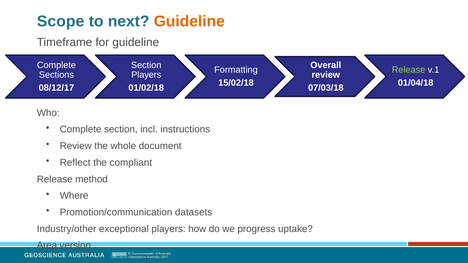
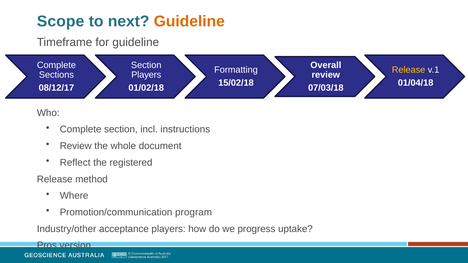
Release colour: light green -> yellow (409, 70)
compliant: compliant -> registered (131, 163)
datasets: datasets -> program (194, 212)
exceptional: exceptional -> acceptance (124, 229)
Area: Area -> Pros (47, 246)
